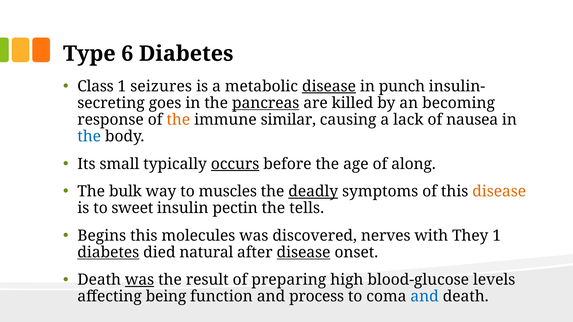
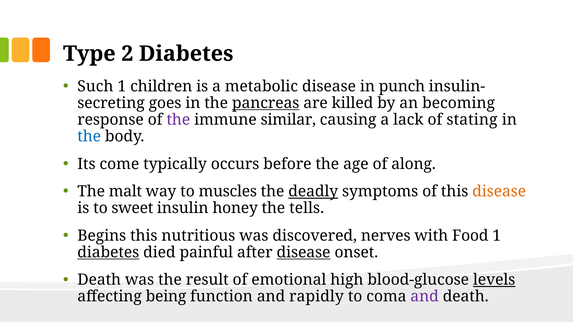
6: 6 -> 2 (127, 54)
Class: Class -> Such (95, 86)
seizures: seizures -> children (161, 86)
disease underline: present -> none (329, 86)
the colour: orange -> purple (178, 120)
nausea: nausea -> stating (472, 120)
small: small -> come (119, 164)
occurs underline: present -> none (235, 164)
bulk: bulk -> malt (125, 192)
pectin: pectin -> honey (235, 208)
molecules: molecules -> nutritious (198, 236)
They: They -> Food (470, 236)
natural: natural -> painful (206, 253)
was underline: present -> none (140, 280)
preparing: preparing -> emotional (289, 280)
levels underline: none -> present (494, 280)
process: process -> rapidly (316, 297)
and colour: blue -> purple (425, 297)
